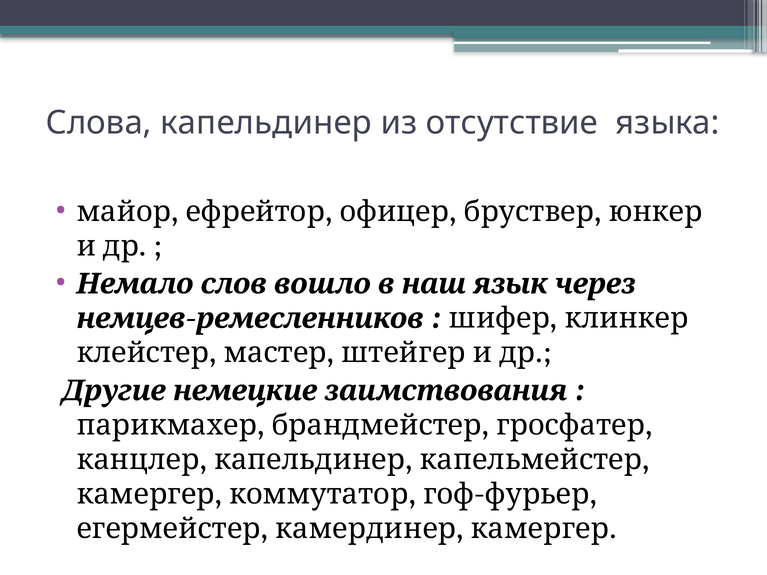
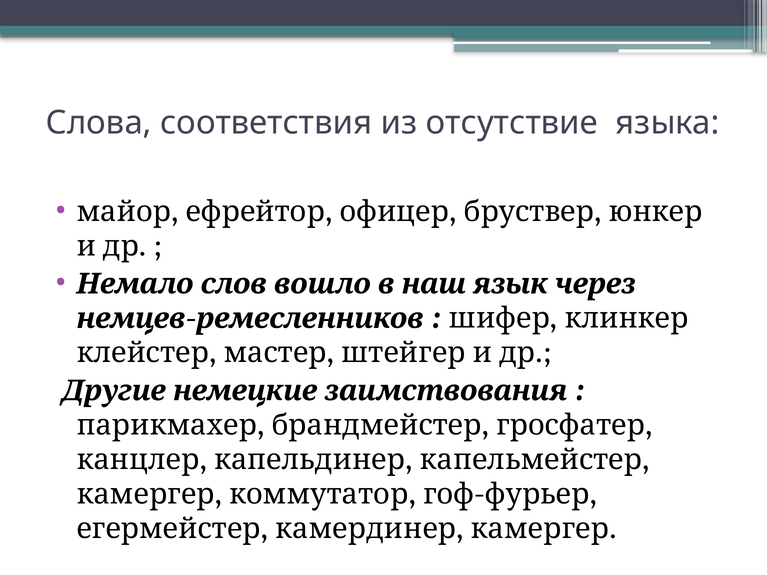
Слова капельдинер: капельдинер -> соответствия (266, 123)
